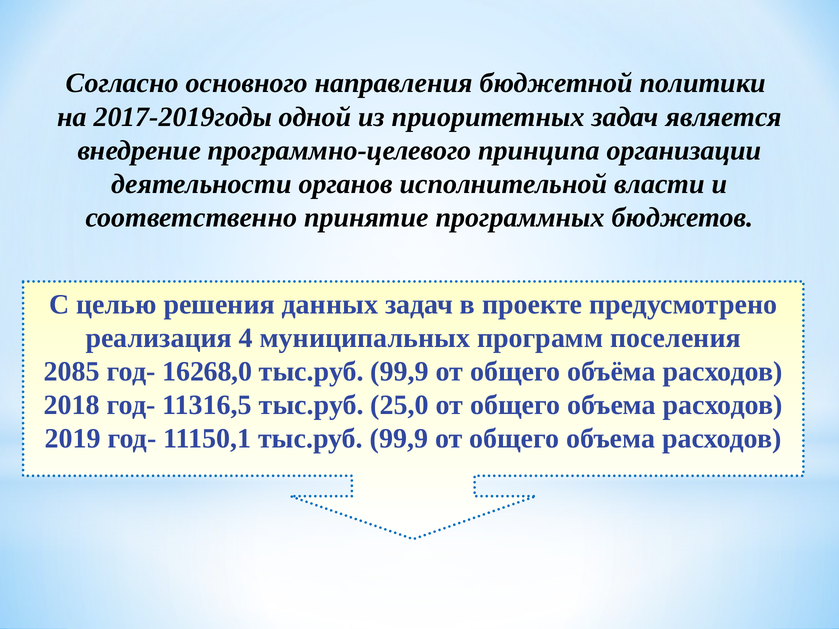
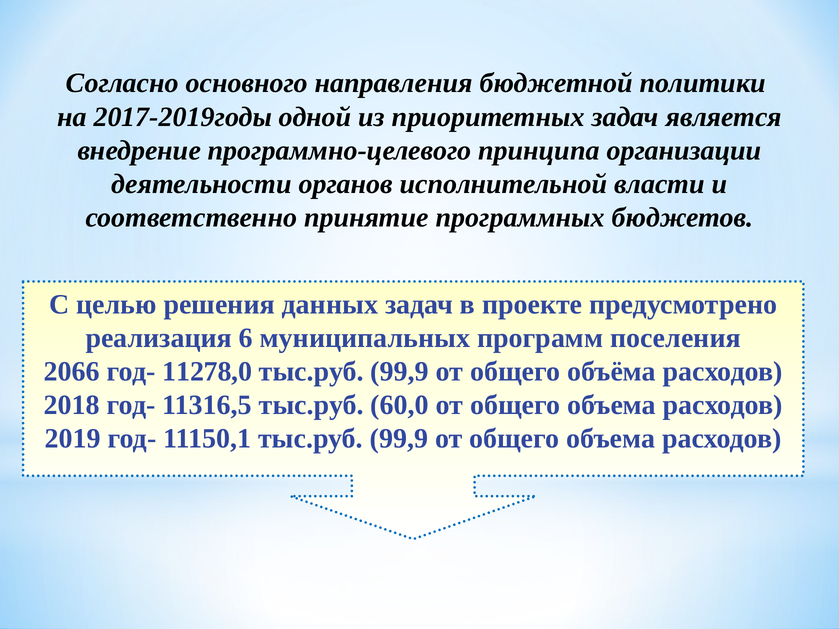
4: 4 -> 6 (246, 338)
2085: 2085 -> 2066 (72, 372)
16268,0: 16268,0 -> 11278,0 (207, 372)
25,0: 25,0 -> 60,0 (400, 405)
